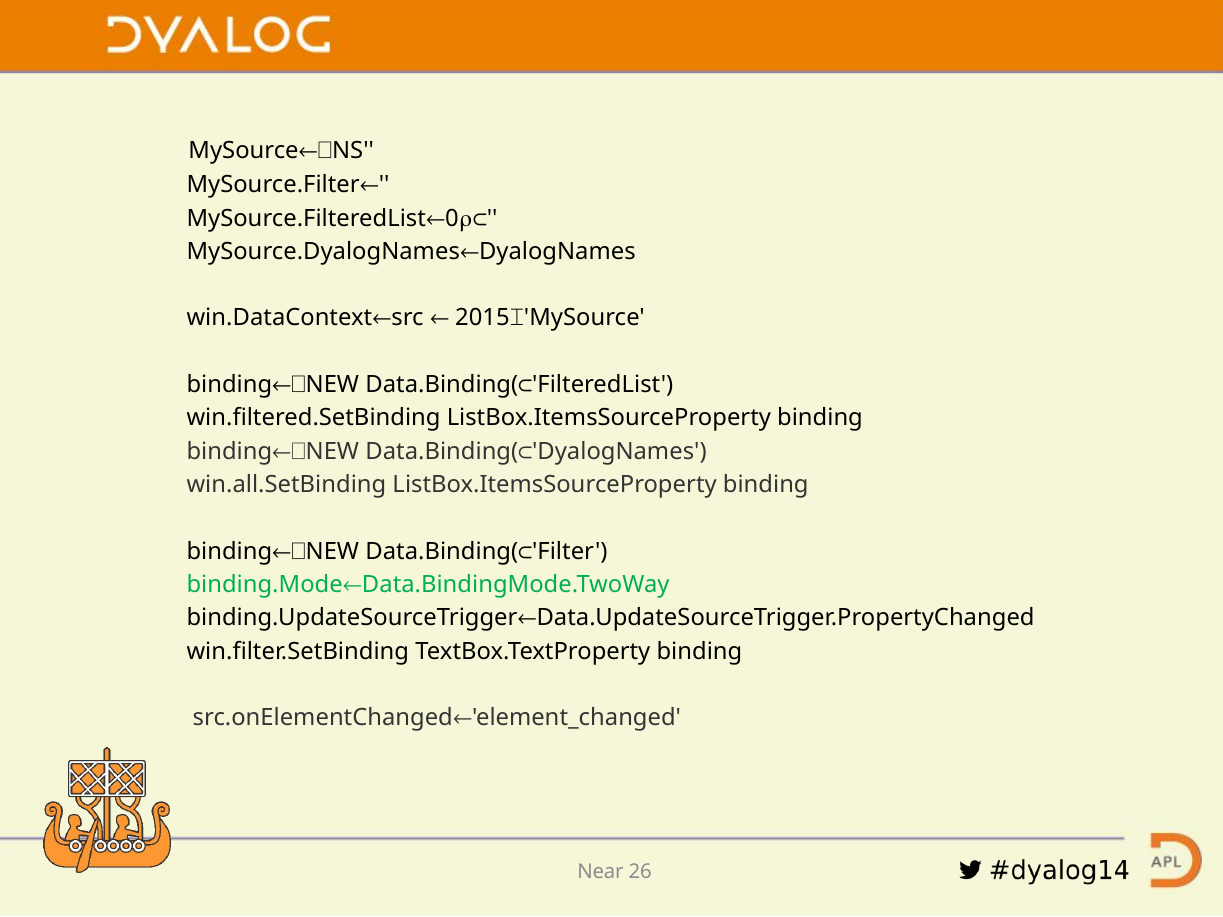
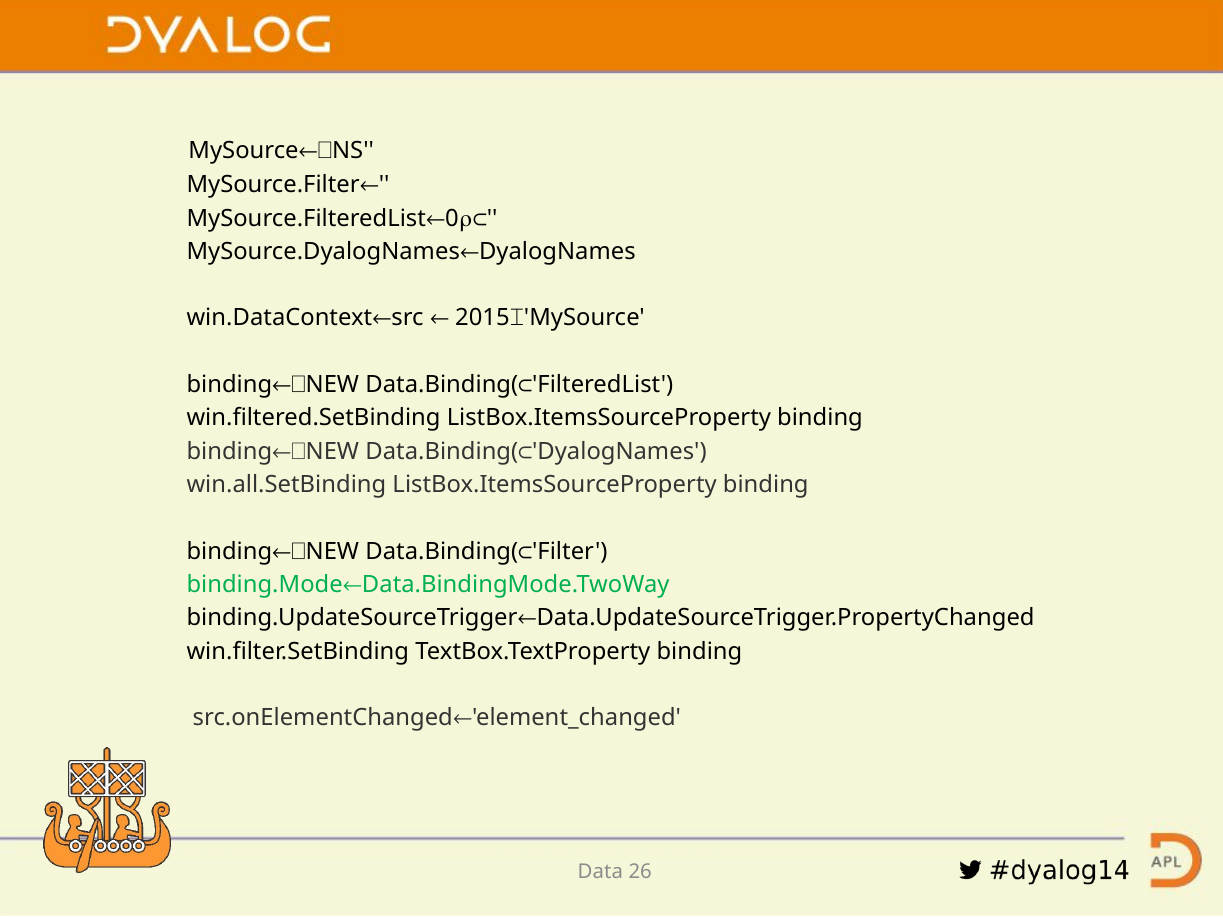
Near: Near -> Data (600, 872)
